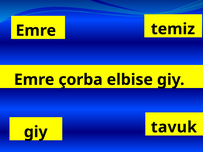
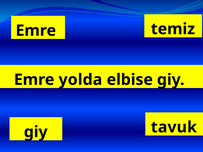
çorba: çorba -> yolda (80, 80)
